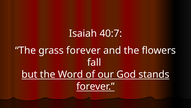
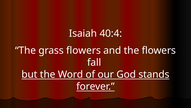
40:7: 40:7 -> 40:4 (111, 33)
grass forever: forever -> flowers (84, 50)
